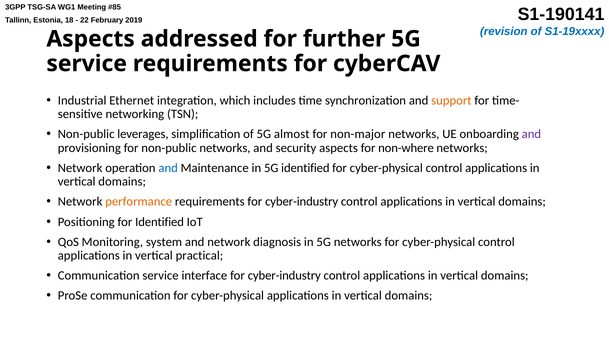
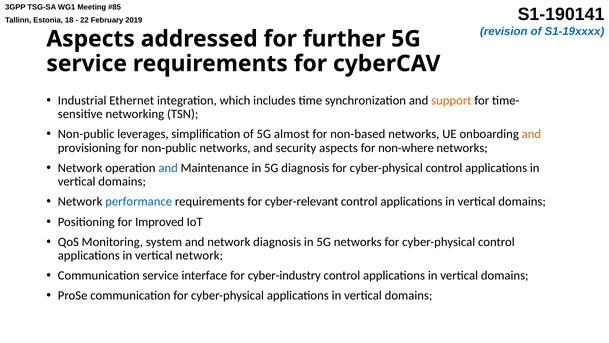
non-major: non-major -> non-based (358, 134)
and colour: purple -> orange (531, 134)
5G identified: identified -> diagnosis (305, 168)
performance colour: orange -> blue (139, 202)
requirements for cyber-industry: cyber-industry -> cyber-relevant (302, 202)
for Identified: Identified -> Improved (160, 222)
vertical practical: practical -> network (199, 255)
